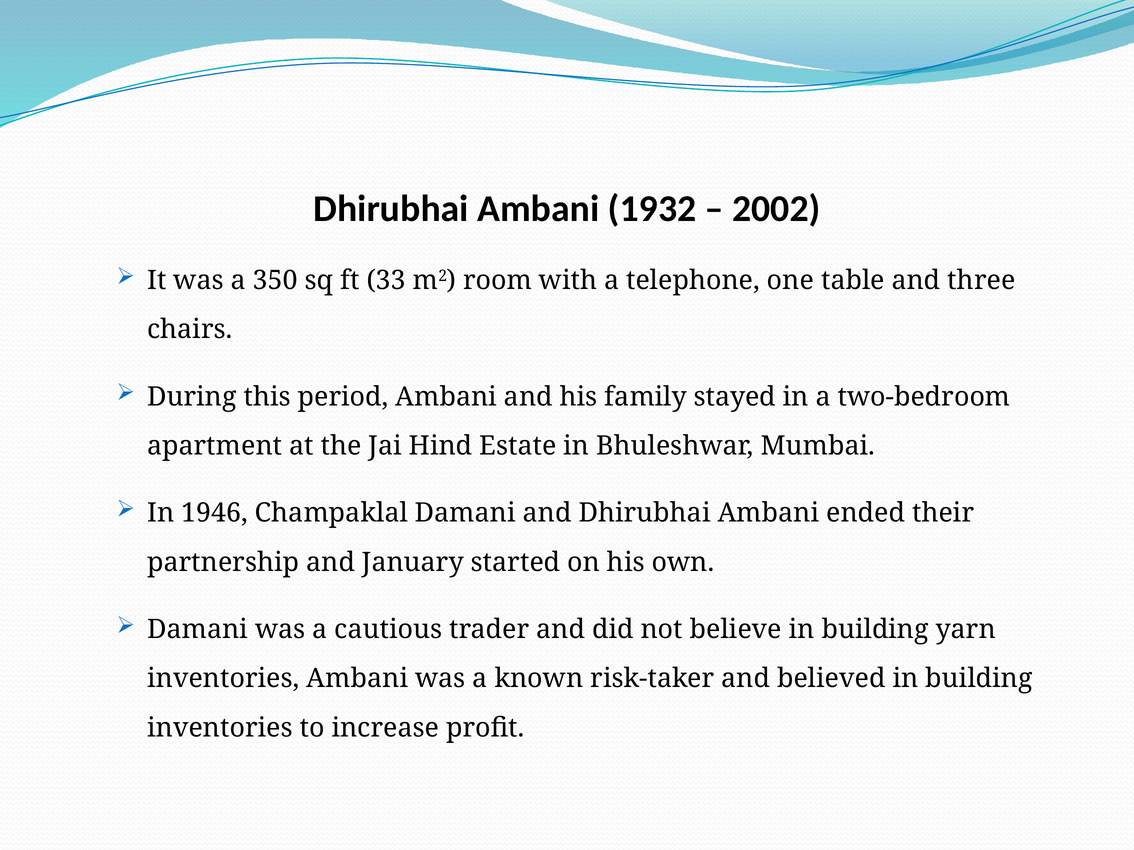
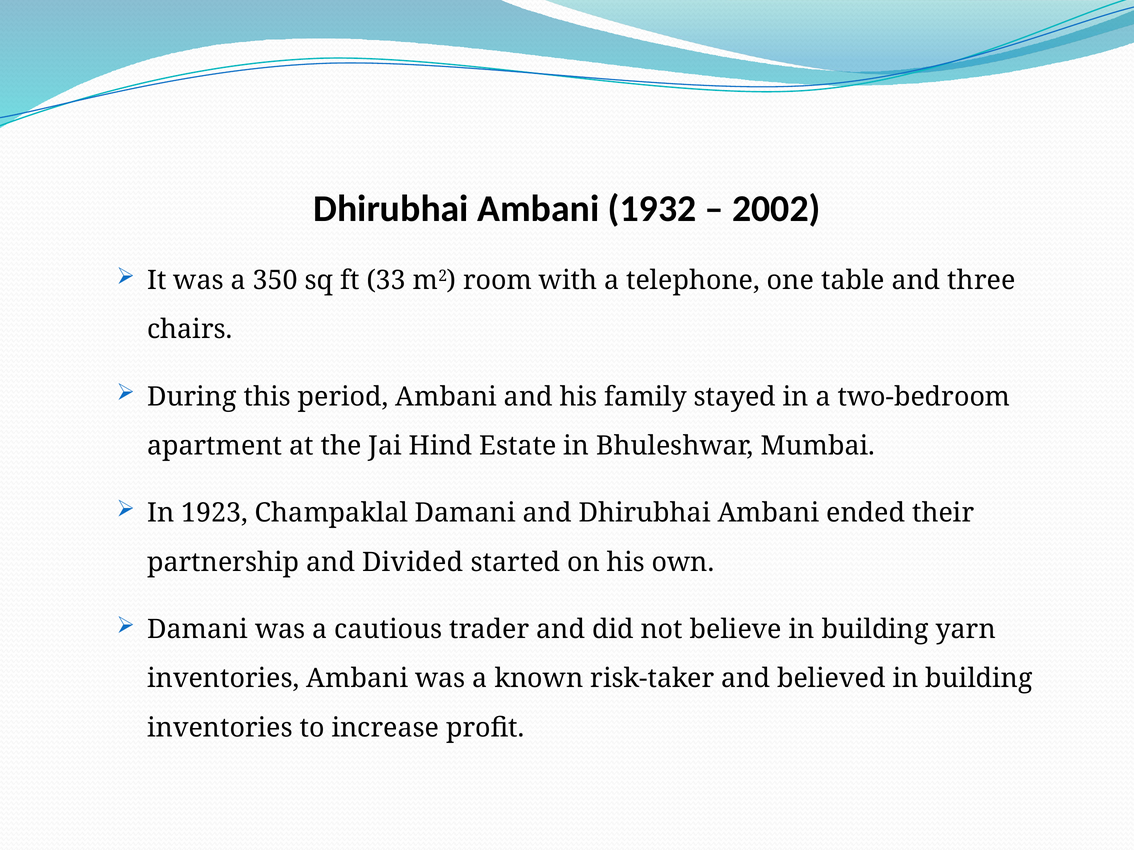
1946: 1946 -> 1923 (215, 513)
January: January -> Divided (413, 563)
